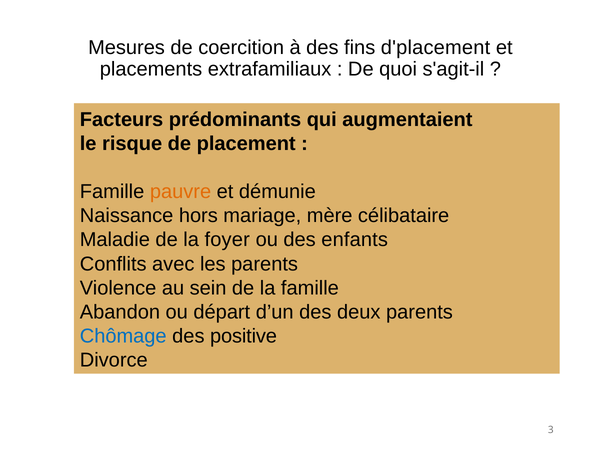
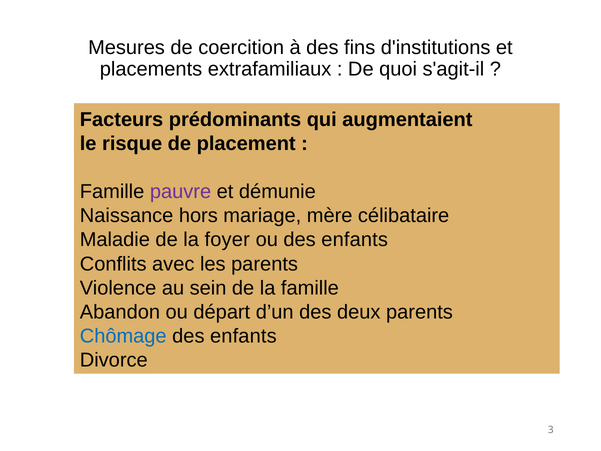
d'placement: d'placement -> d'institutions (436, 47)
pauvre colour: orange -> purple (181, 192)
positive: positive -> enfants (243, 336)
